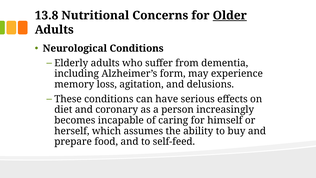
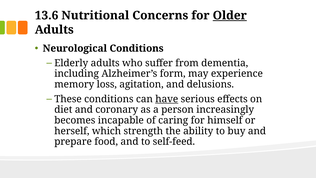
13.8: 13.8 -> 13.6 (47, 15)
have underline: none -> present (167, 99)
assumes: assumes -> strength (143, 131)
